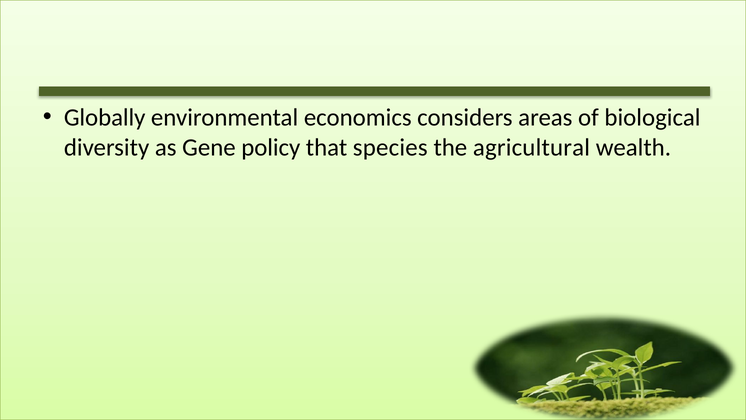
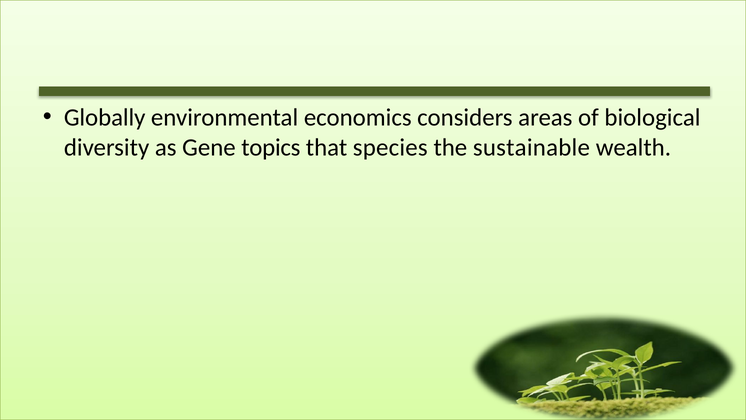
policy: policy -> topics (271, 147)
agricultural: agricultural -> sustainable (531, 147)
